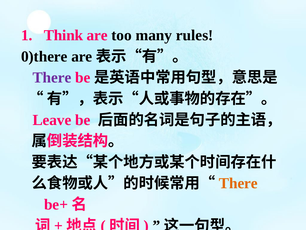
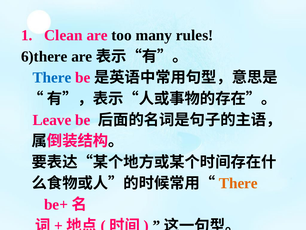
Think: Think -> Clean (63, 35)
0)there: 0)there -> 6)there (44, 56)
There colour: purple -> blue (52, 77)
